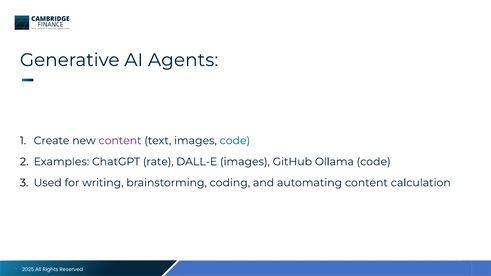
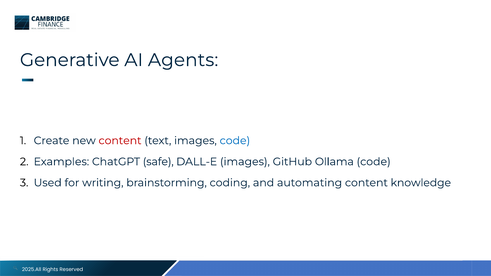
content colour: purple -> red (120, 141)
rate: rate -> safe (158, 162)
calculation: calculation -> knowledge (421, 183)
